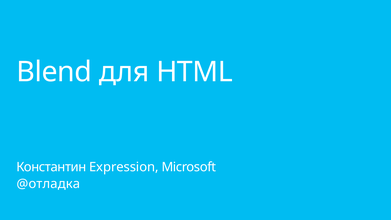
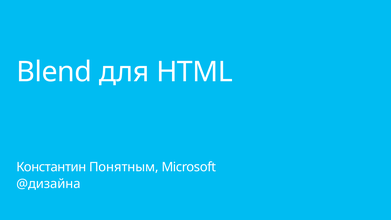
Expression: Expression -> Понятным (124, 167)
@отладка: @отладка -> @дизайна (49, 184)
